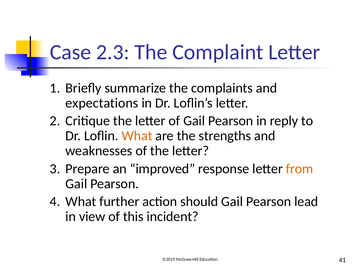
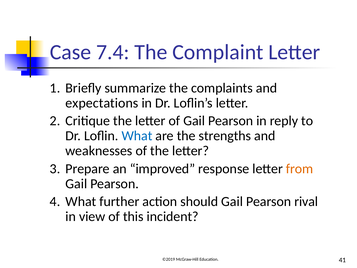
2.3: 2.3 -> 7.4 (113, 52)
What colour: orange -> blue (137, 136)
lead: lead -> rival (306, 201)
